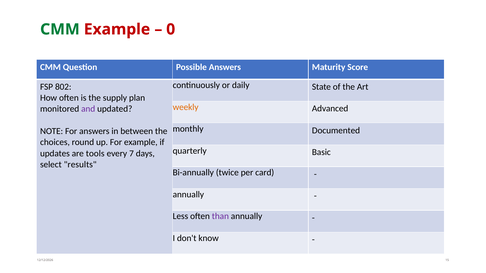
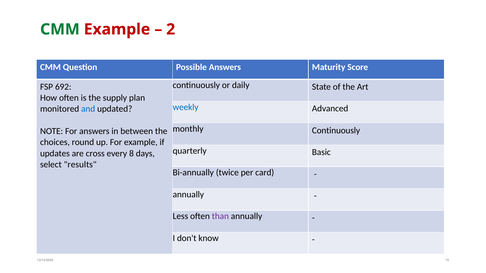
0: 0 -> 2 (171, 29)
802: 802 -> 692 (63, 87)
weekly colour: orange -> blue (186, 107)
and colour: purple -> blue (88, 109)
monthly Documented: Documented -> Continuously (336, 131)
tools: tools -> cross (95, 154)
7: 7 -> 8 (131, 154)
